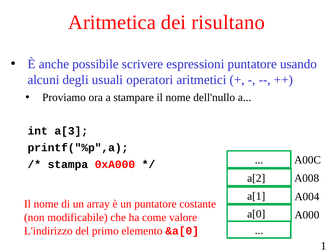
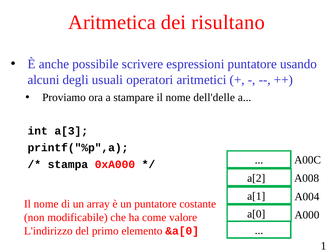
dell'nullo: dell'nullo -> dell'delle (214, 98)
